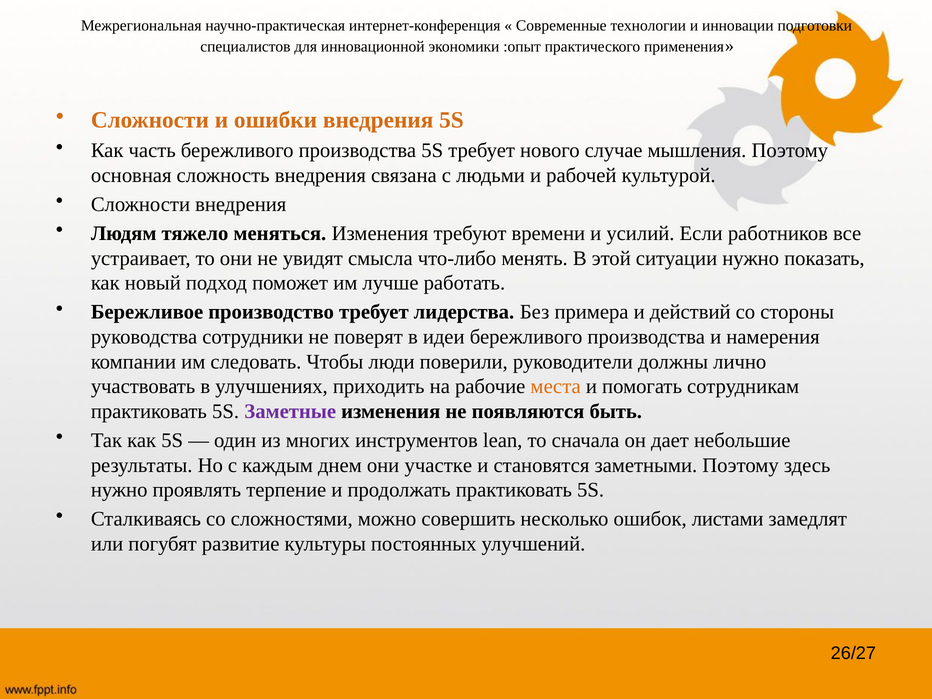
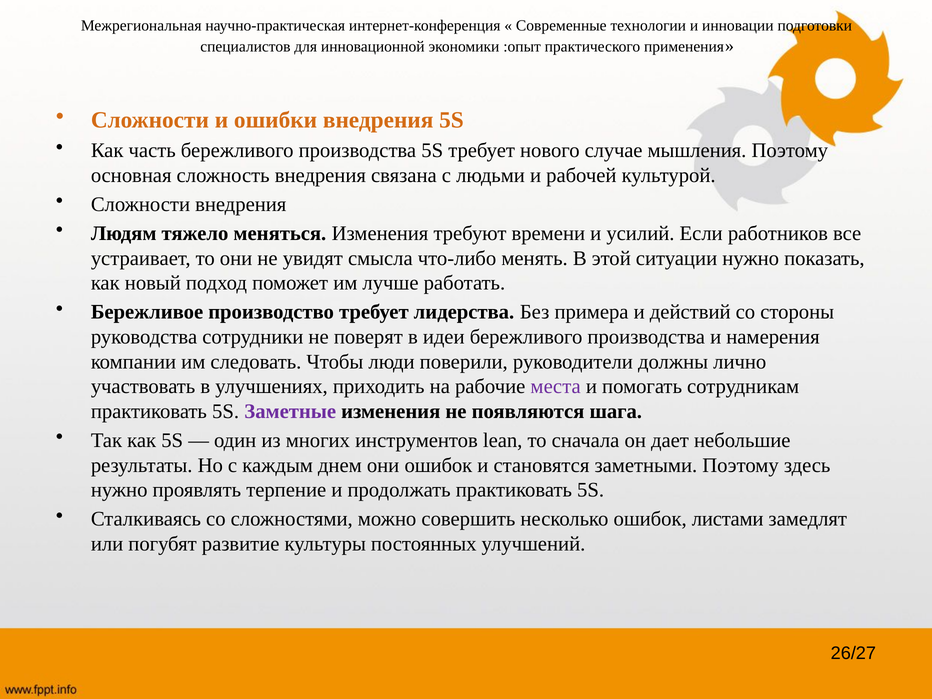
места colour: orange -> purple (556, 387)
быть: быть -> шага (616, 411)
они участке: участке -> ошибок (438, 465)
